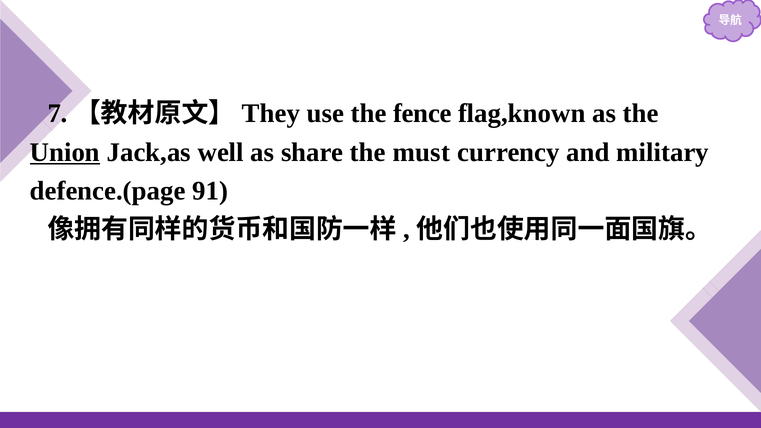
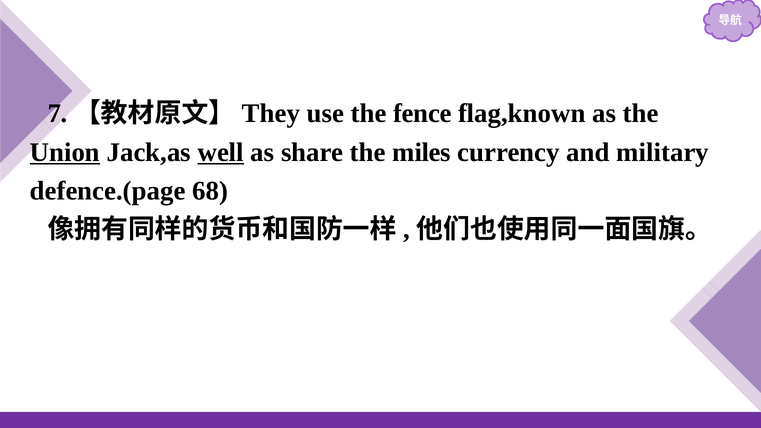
well underline: none -> present (221, 152)
must: must -> miles (422, 152)
91: 91 -> 68 (210, 191)
